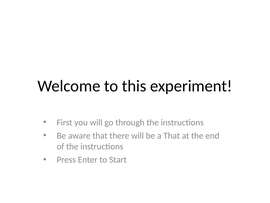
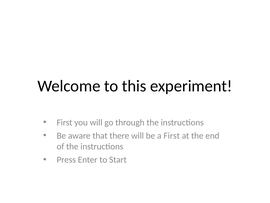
a That: That -> First (172, 135)
